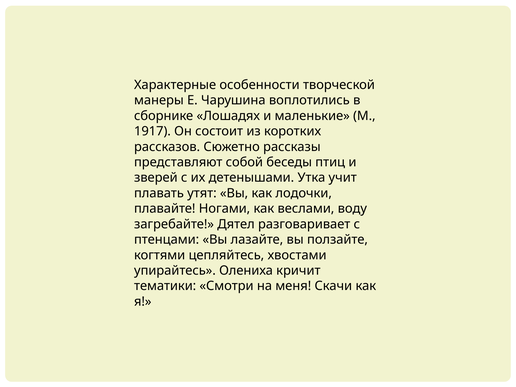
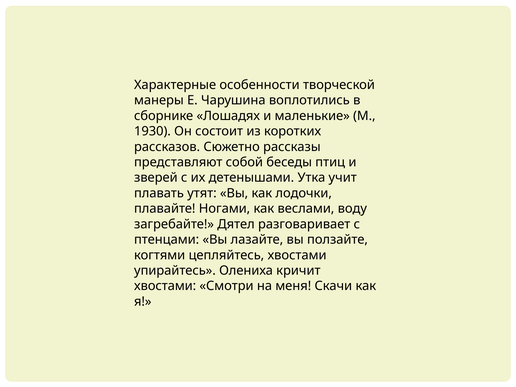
1917: 1917 -> 1930 (152, 131)
тематики: тематики -> хвостами (165, 286)
